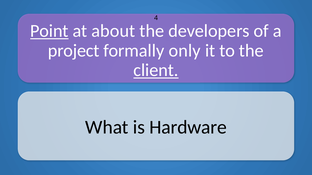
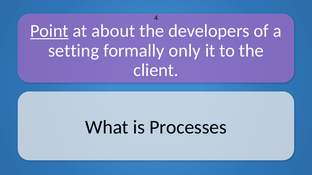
project: project -> setting (74, 51)
client underline: present -> none (156, 70)
Hardware: Hardware -> Processes (188, 128)
